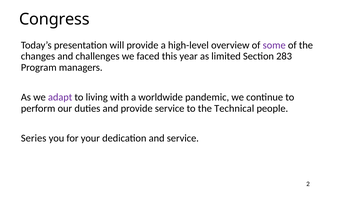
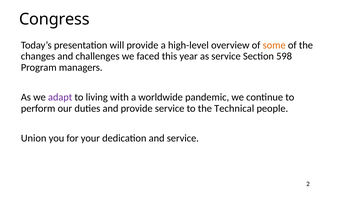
some colour: purple -> orange (274, 45)
as limited: limited -> service (226, 56)
283: 283 -> 598 (284, 56)
Series: Series -> Union (34, 138)
